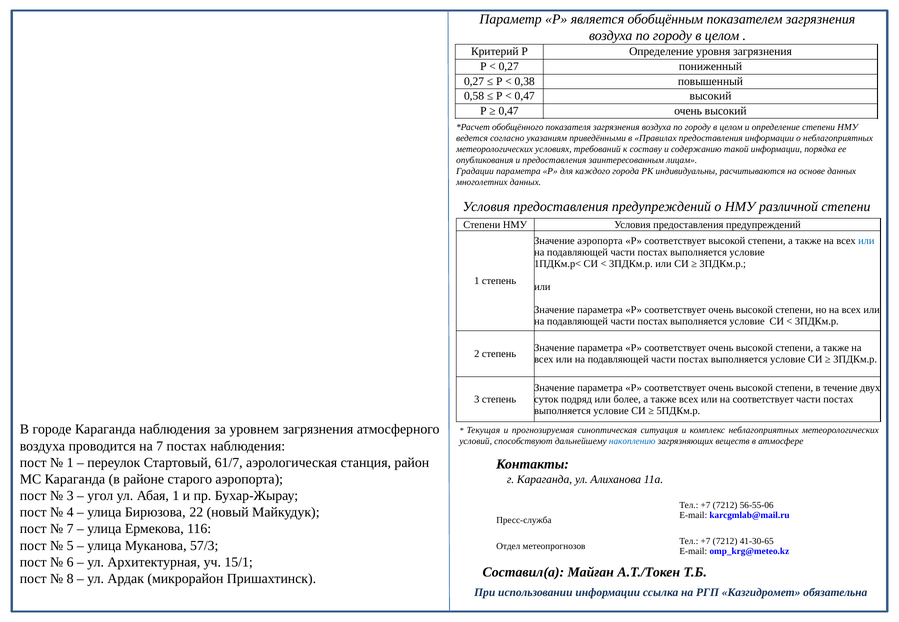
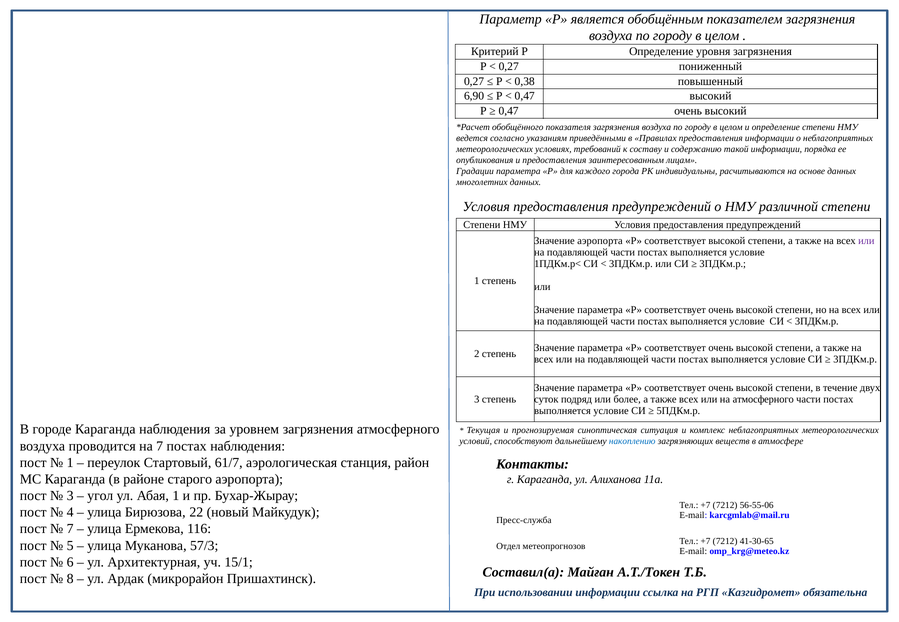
0,58: 0,58 -> 6,90 (474, 96)
или colour: blue -> purple (866, 241)
на соответствует: соответствует -> атмосферного (763, 399)
